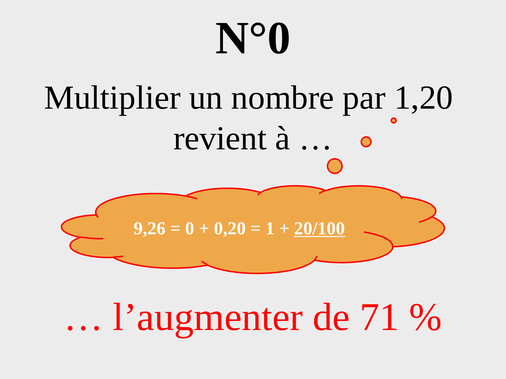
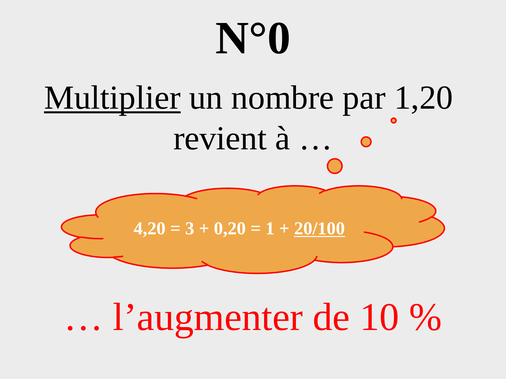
Multiplier underline: none -> present (112, 98)
9,26: 9,26 -> 4,20 (150, 229)
0: 0 -> 3 (190, 229)
71: 71 -> 10 (380, 318)
